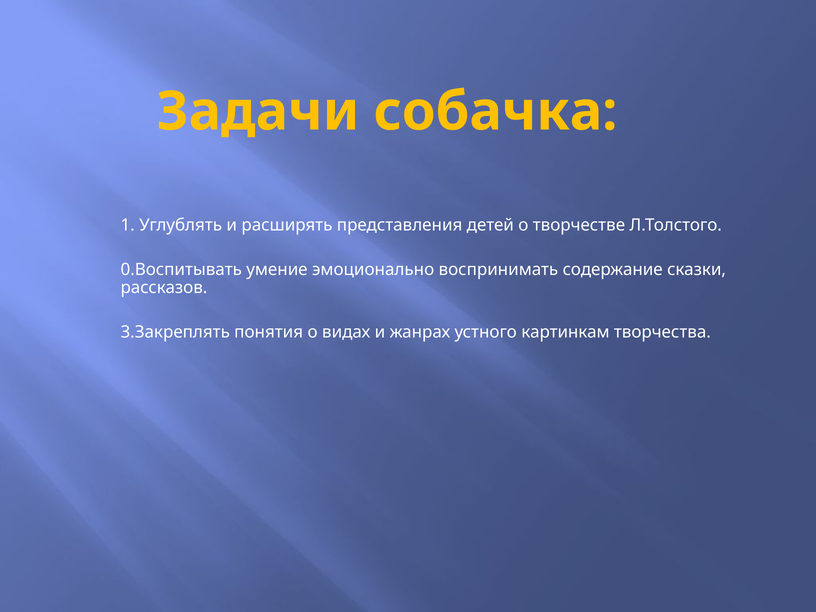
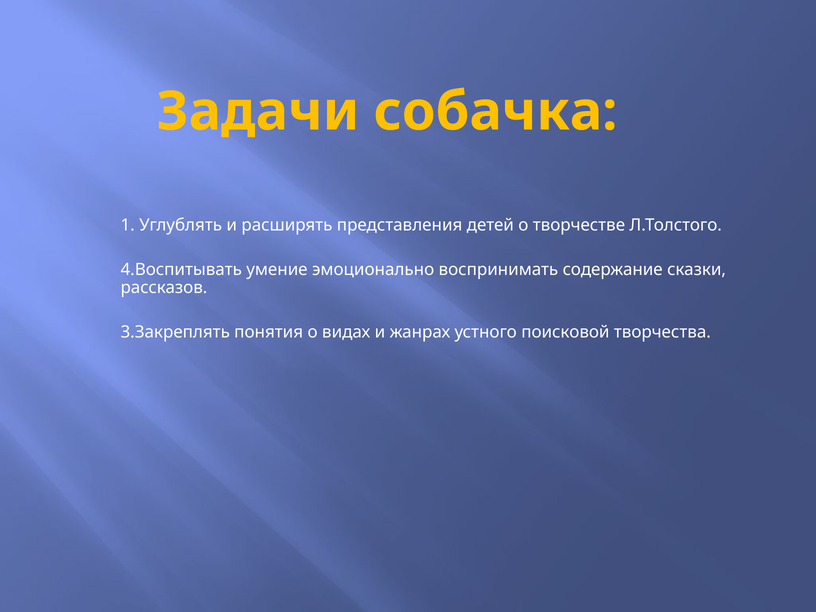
0.Воспитывать: 0.Воспитывать -> 4.Воспитывать (181, 269)
картинкам: картинкам -> поисковой (565, 332)
